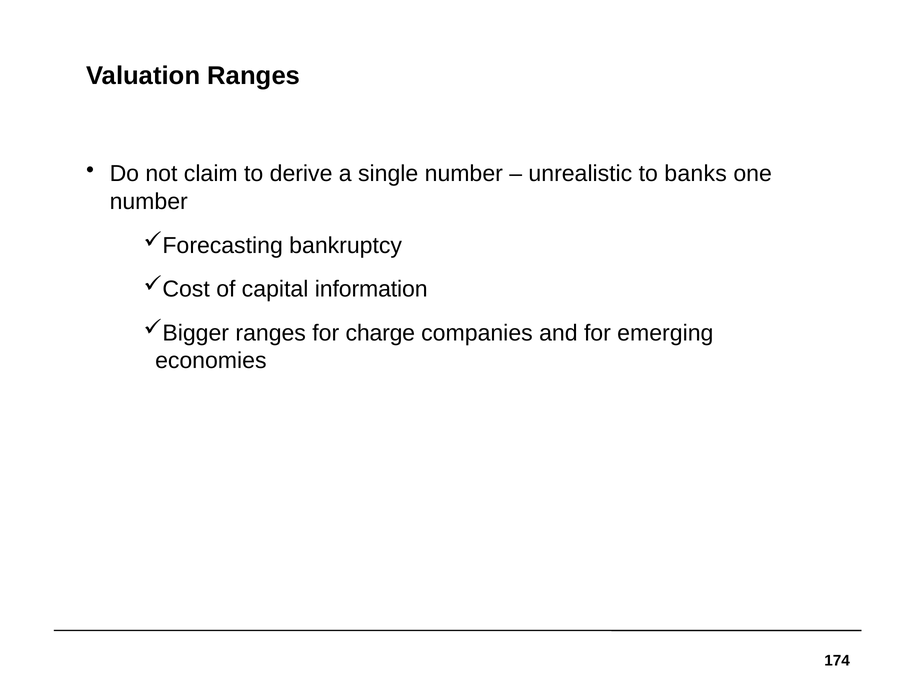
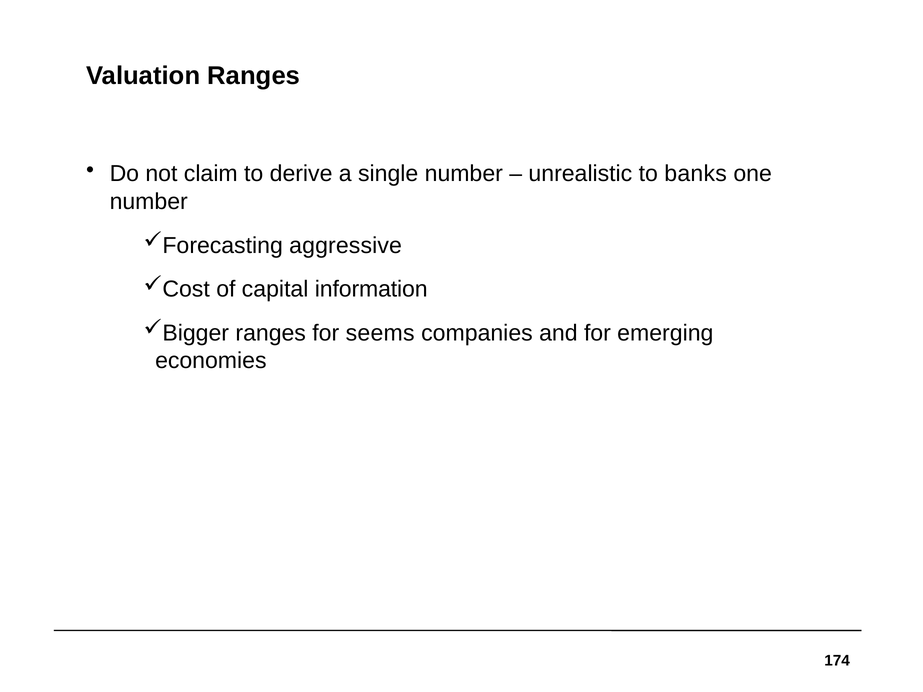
bankruptcy: bankruptcy -> aggressive (346, 245)
charge: charge -> seems (380, 333)
